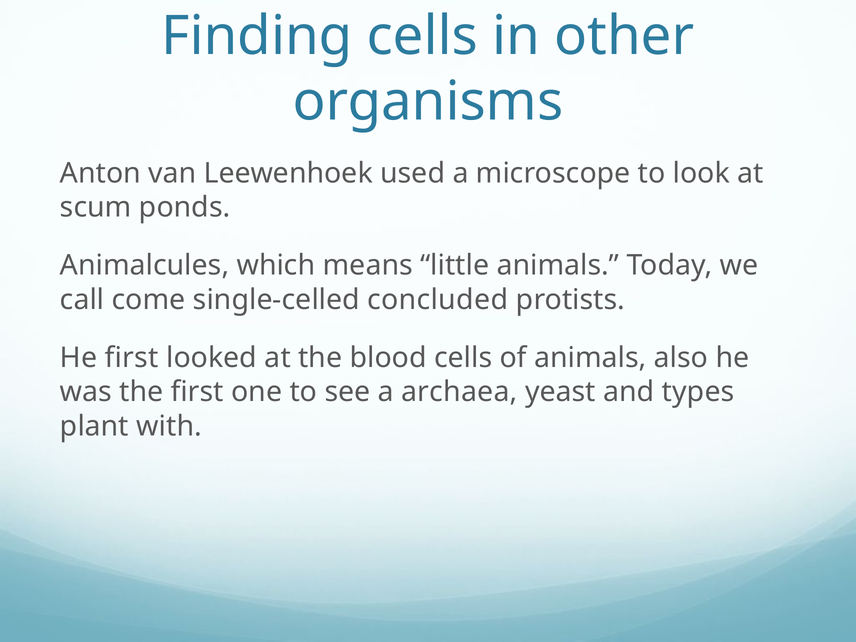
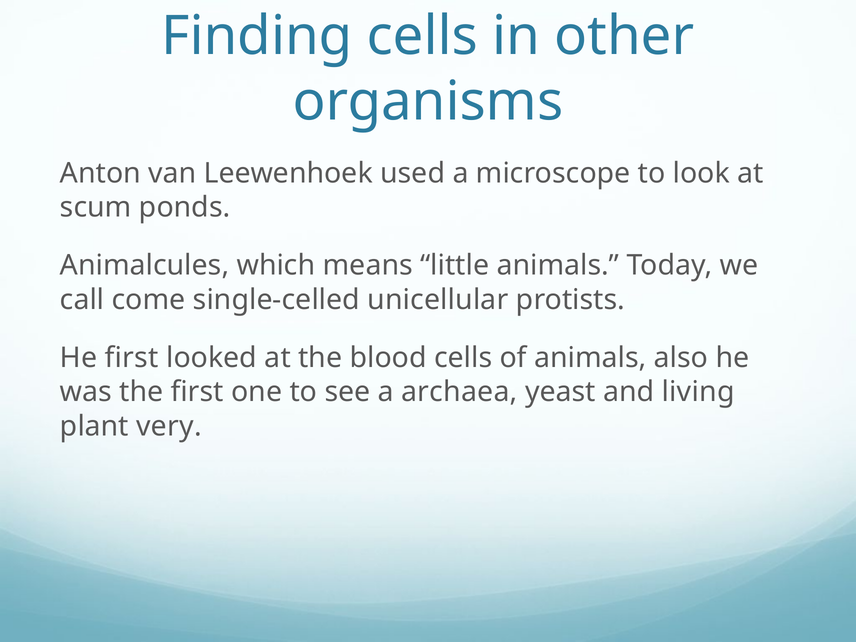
concluded: concluded -> unicellular (438, 300)
types: types -> living (698, 392)
with: with -> very (169, 426)
